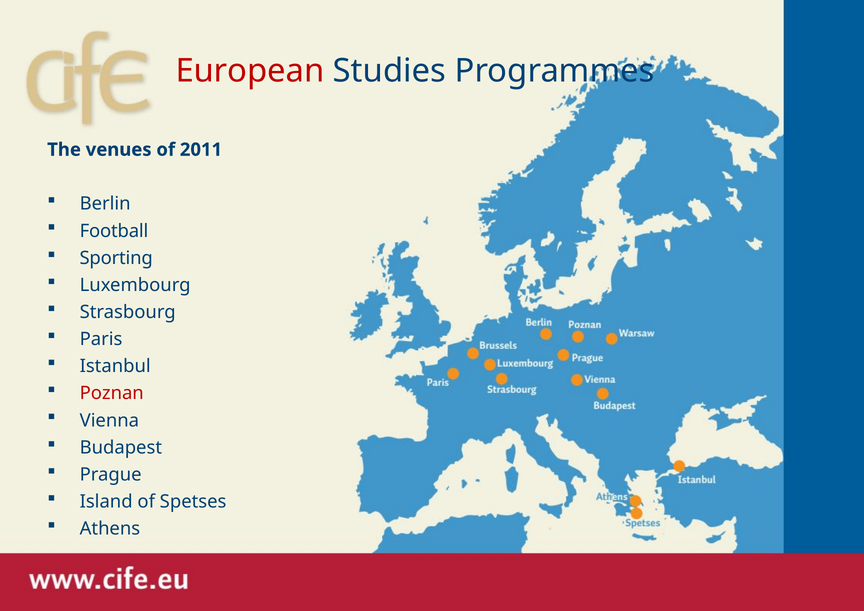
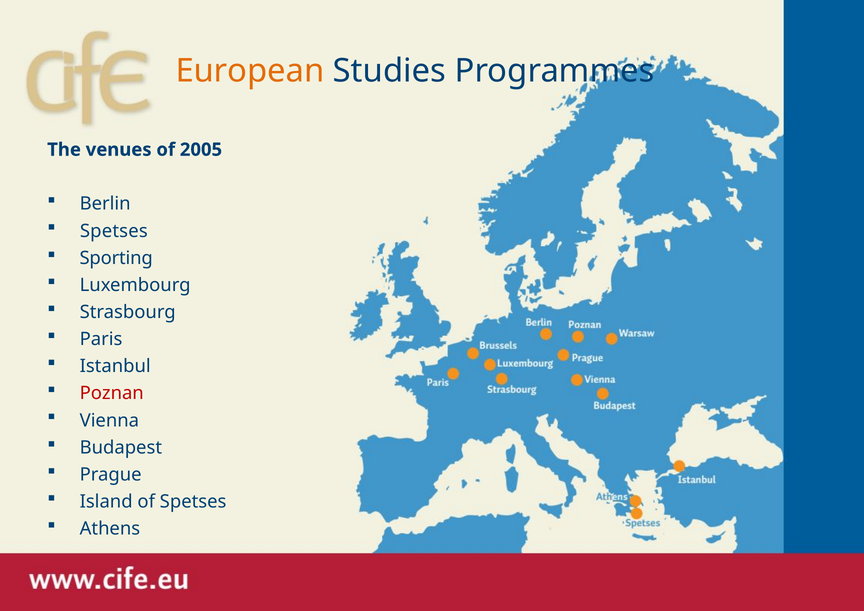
European colour: red -> orange (250, 71)
2011: 2011 -> 2005 (201, 150)
Football: Football -> Spetses (114, 231)
